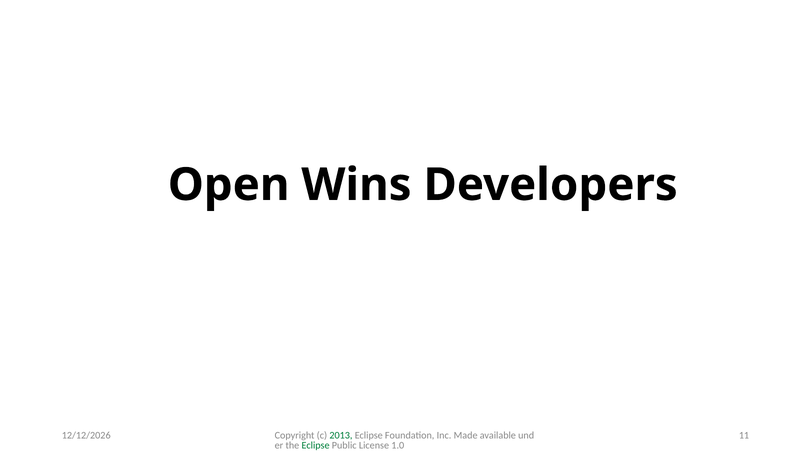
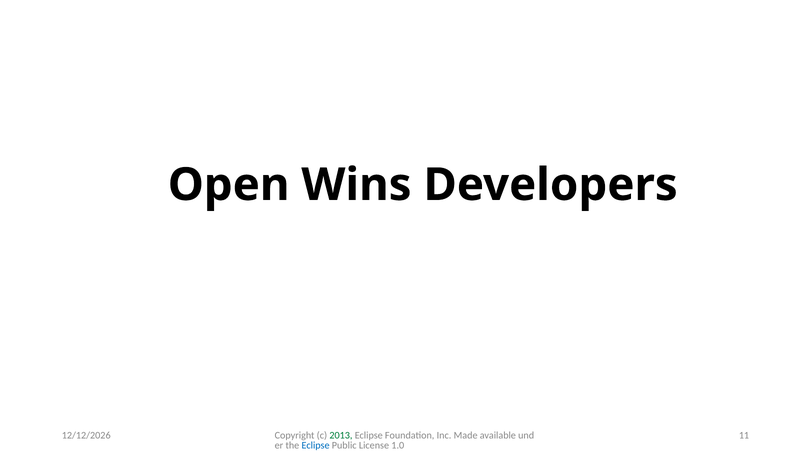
Eclipse colour: green -> blue (316, 446)
